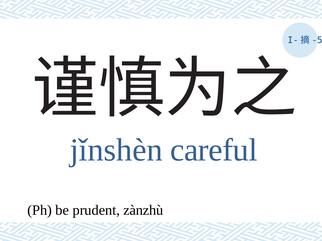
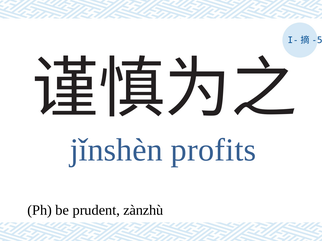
careful: careful -> profits (213, 150)
